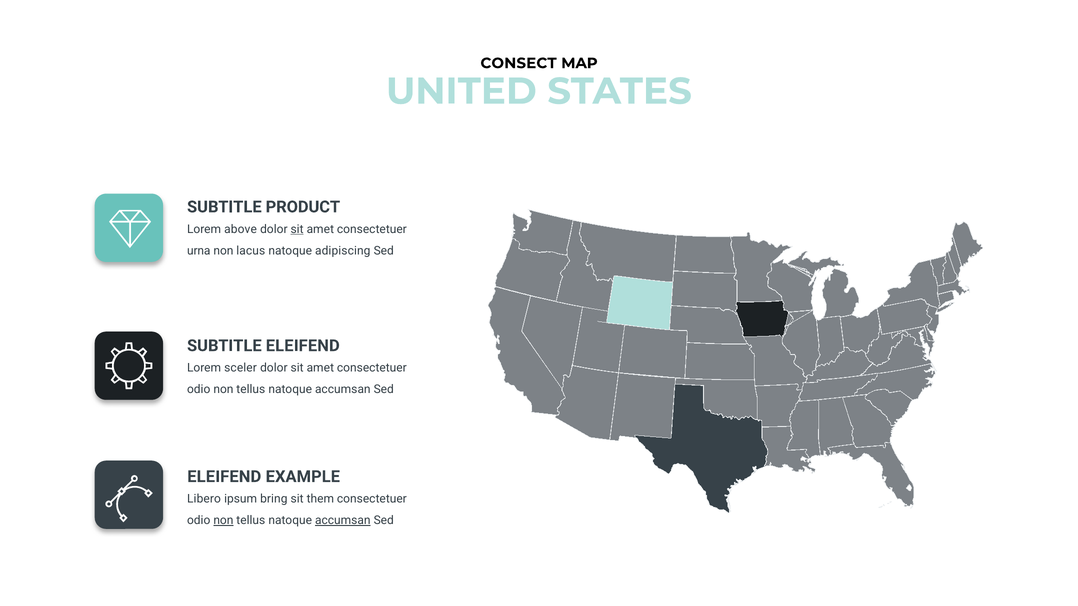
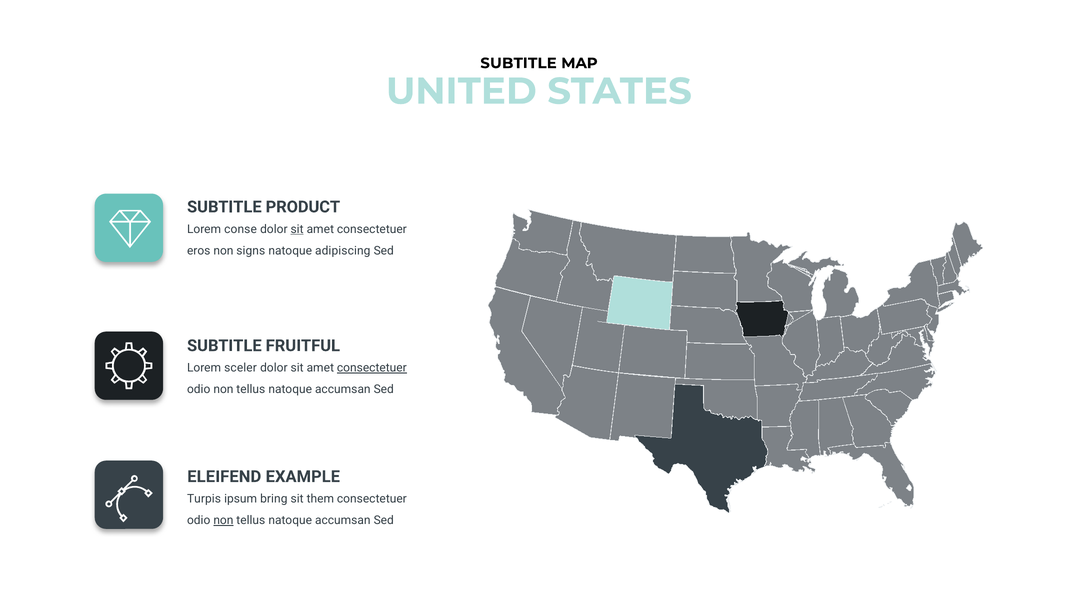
CONSECT: CONSECT -> SUBTITLE (519, 63)
above: above -> conse (241, 229)
urna: urna -> eros (199, 251)
lacus: lacus -> signs (251, 251)
SUBTITLE ELEIFEND: ELEIFEND -> FRUITFUL (303, 346)
consectetuer underline: none -> present (372, 368)
Libero: Libero -> Turpis (204, 499)
accumsan underline: present -> none (343, 521)
